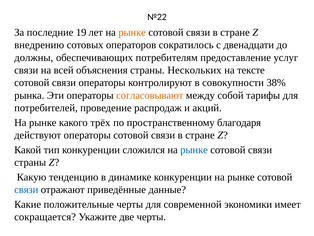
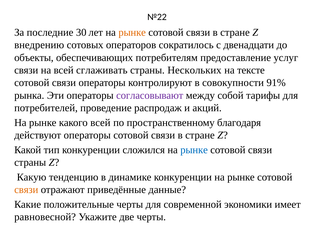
19: 19 -> 30 (81, 32)
должны: должны -> объекты (34, 57)
объяснения: объяснения -> сглаживать (102, 70)
38%: 38% -> 91% (276, 83)
согласовывают colour: orange -> purple (150, 95)
какого трёх: трёх -> всей (100, 122)
связи colour: blue -> orange (26, 189)
сокращается: сокращается -> равновесной (45, 217)
